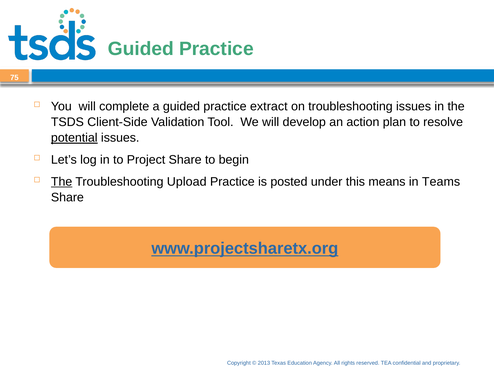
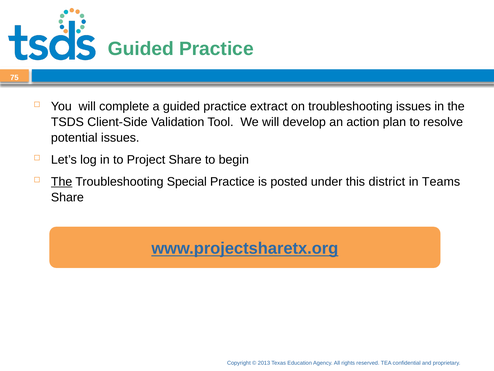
potential underline: present -> none (74, 138)
Upload: Upload -> Special (187, 181)
means: means -> district (387, 181)
